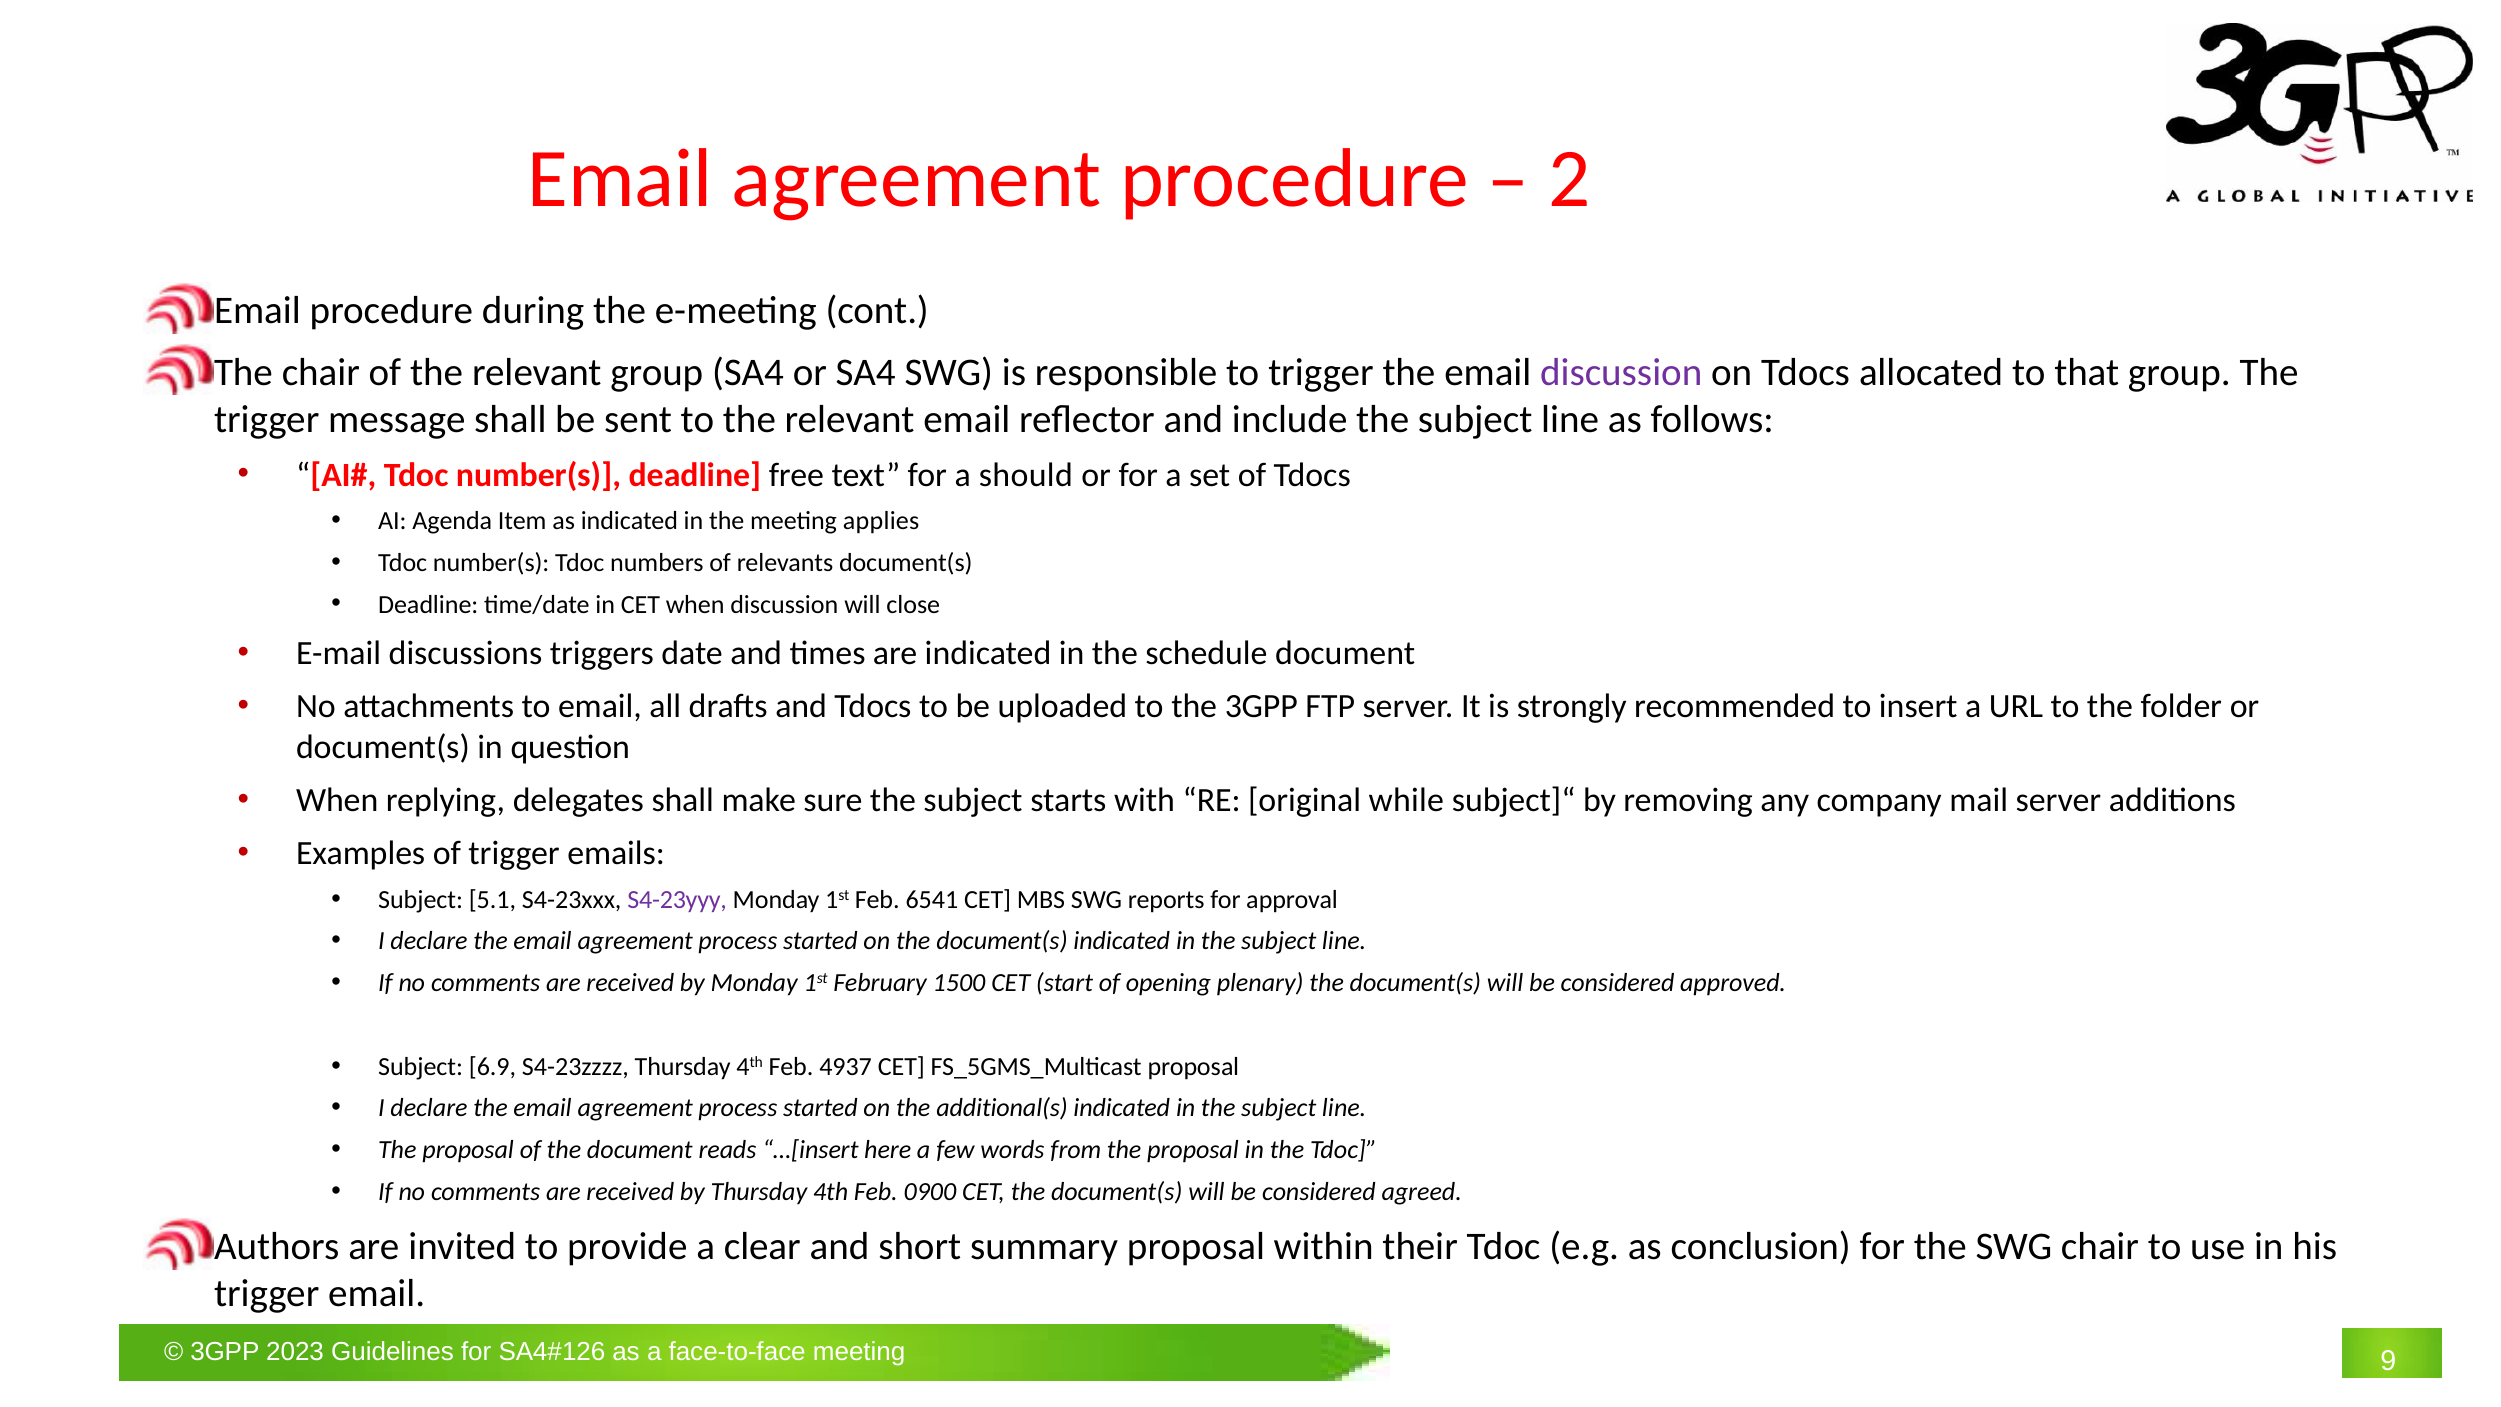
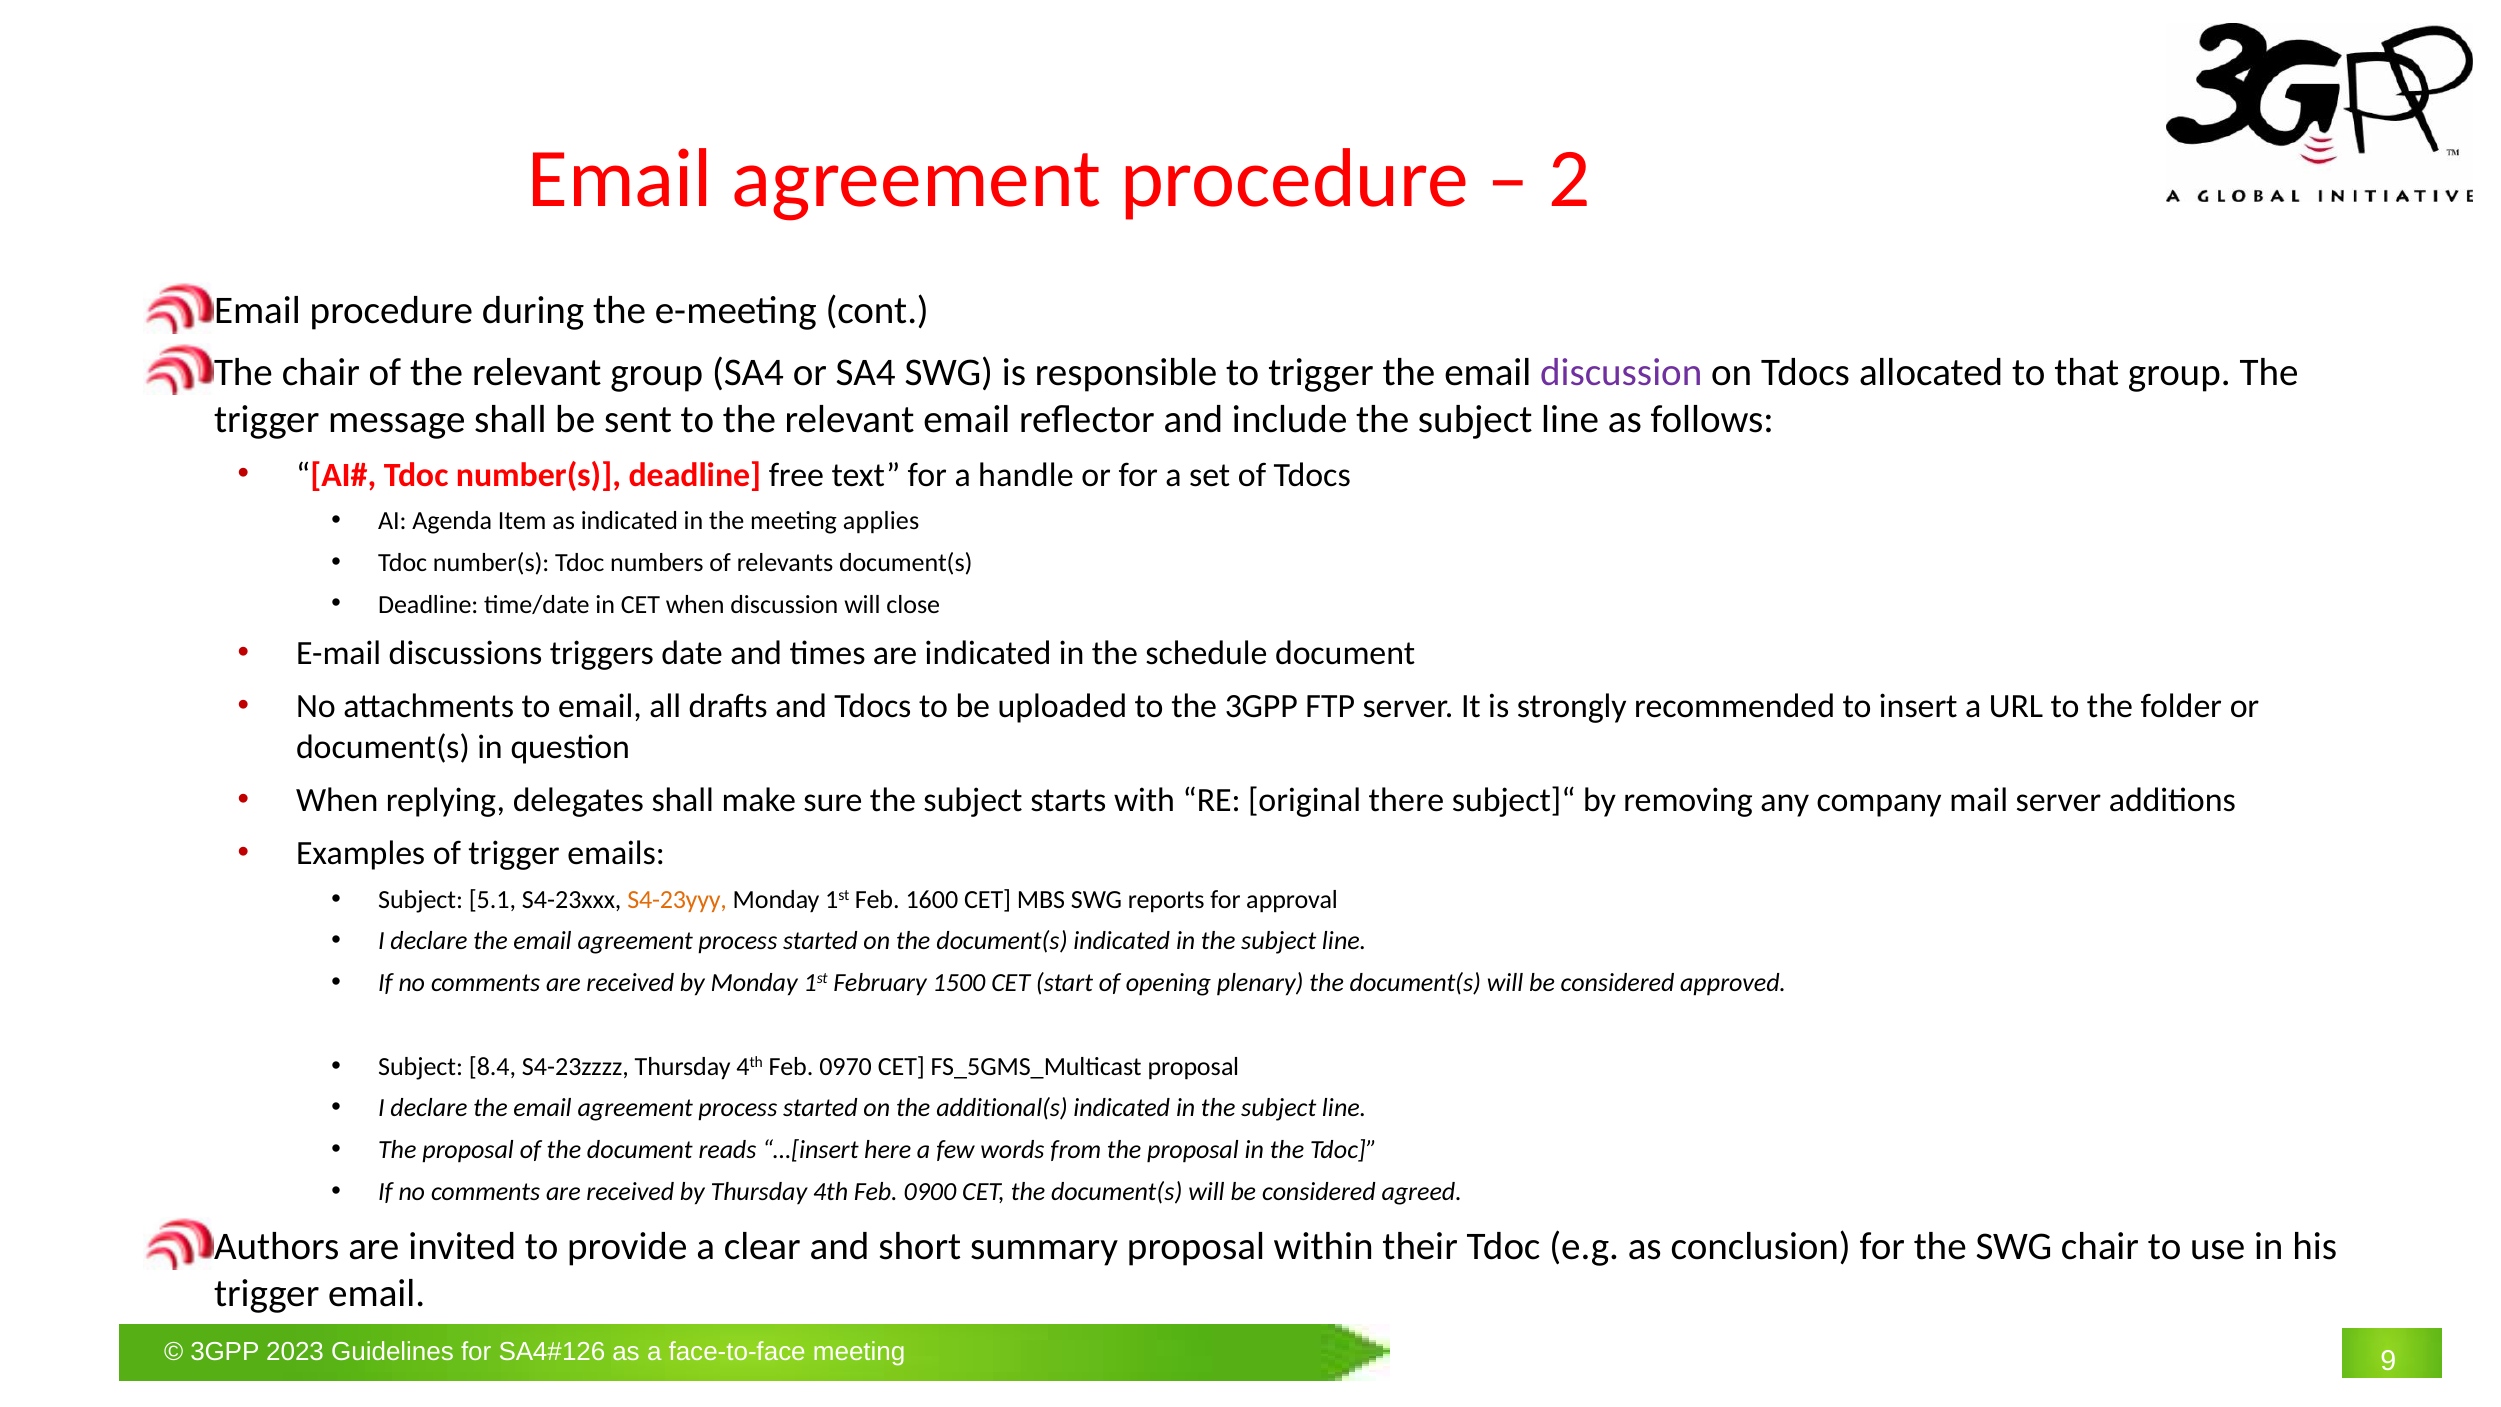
should: should -> handle (1026, 475)
while: while -> there (1406, 800)
S4-23yyy colour: purple -> orange (677, 899)
6541: 6541 -> 1600 (932, 899)
6.9: 6.9 -> 8.4 (492, 1066)
4937: 4937 -> 0970 (846, 1066)
